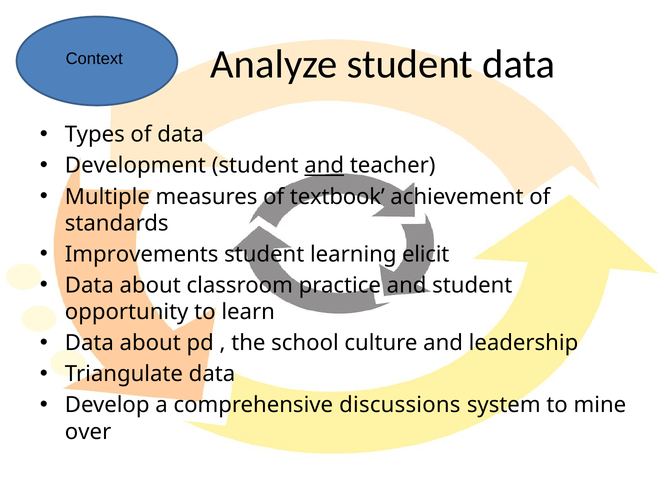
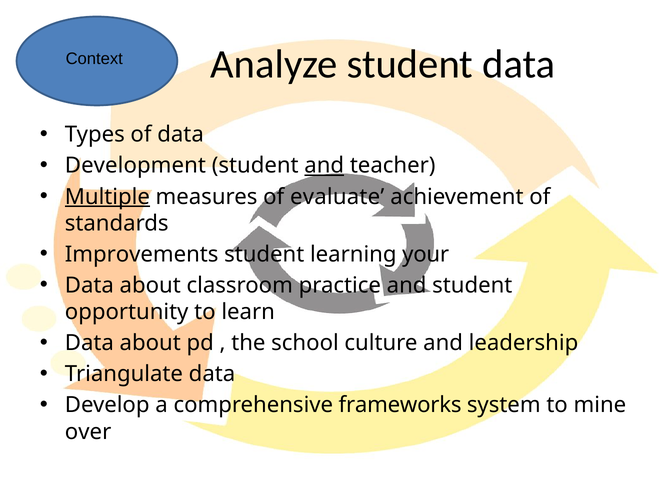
Multiple underline: none -> present (107, 197)
textbook: textbook -> evaluate (337, 197)
elicit: elicit -> your (426, 254)
discussions: discussions -> frameworks (400, 405)
